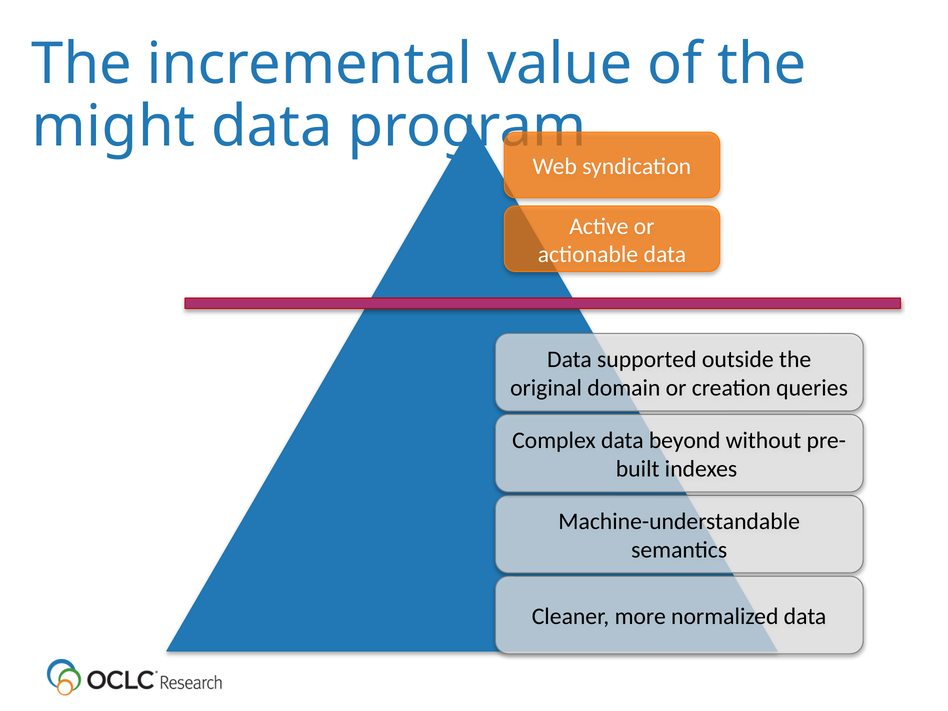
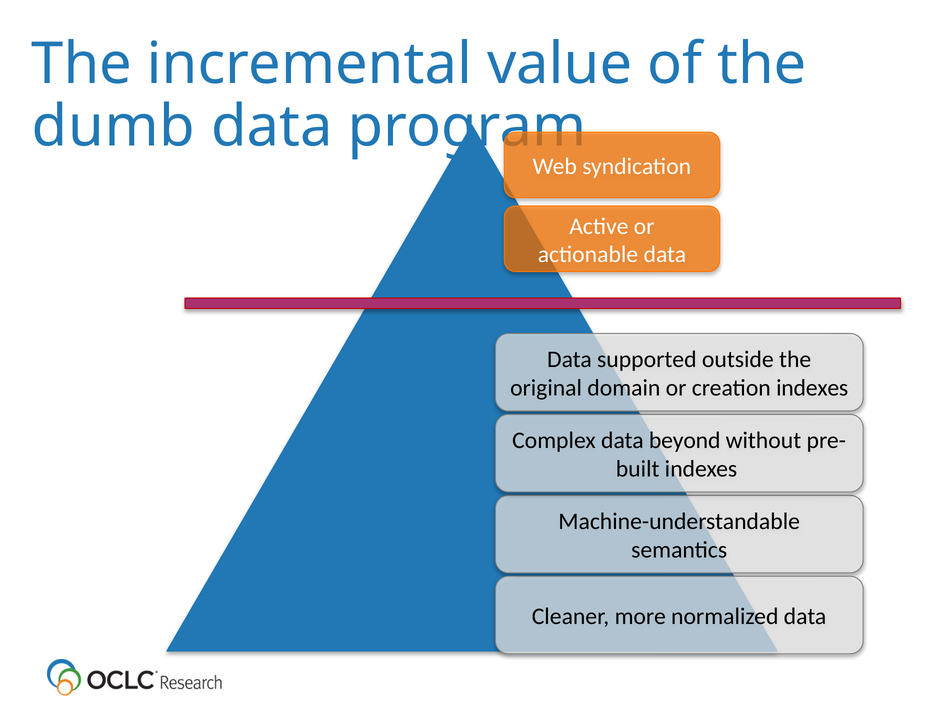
might: might -> dumb (113, 127)
creation queries: queries -> indexes (812, 388)
